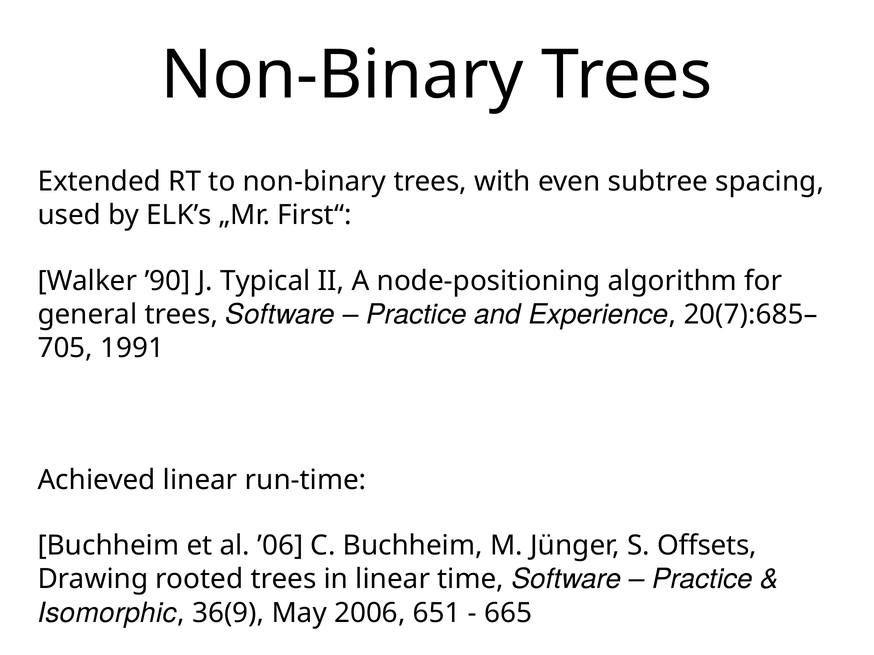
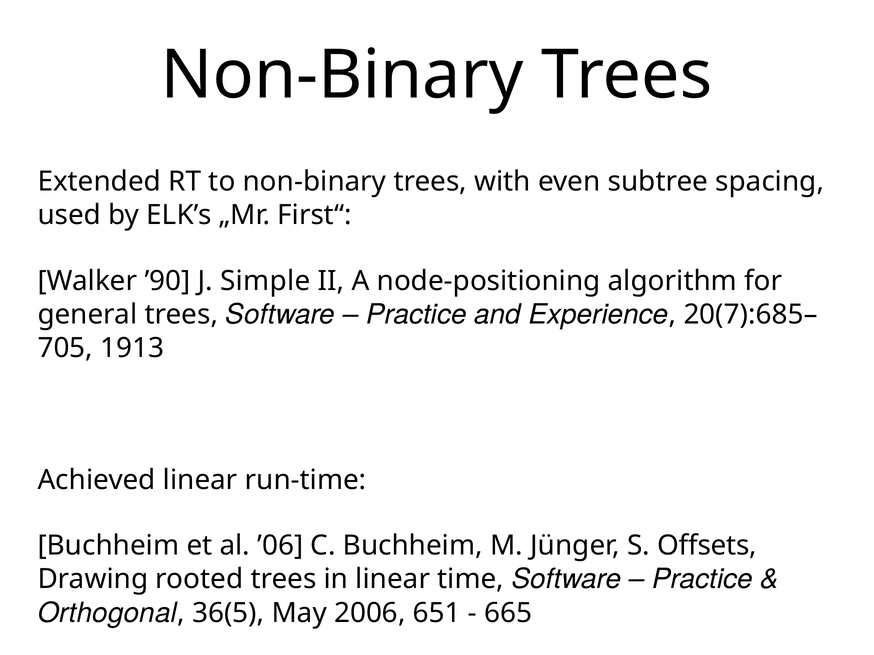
Typical: Typical -> Simple (265, 281)
1991: 1991 -> 1913 (132, 348)
Isomorphic: Isomorphic -> Orthogonal (107, 613)
36(9: 36(9 -> 36(5 (228, 613)
